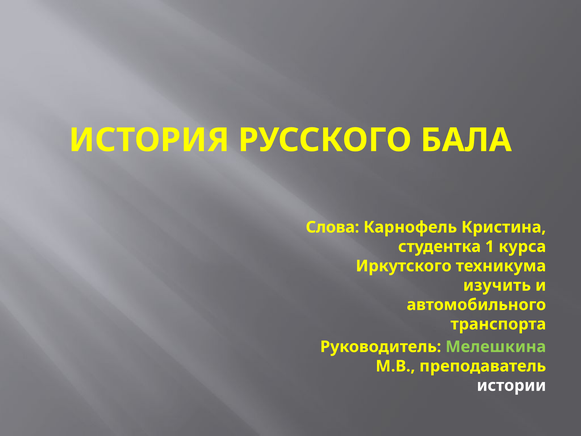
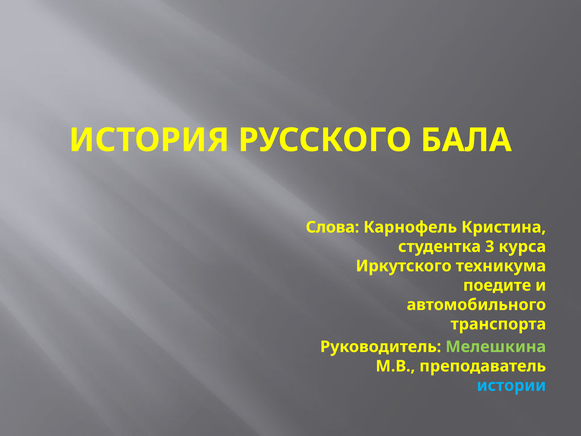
1: 1 -> 3 (490, 246)
изучить: изучить -> поедите (497, 285)
истории colour: white -> light blue (511, 385)
